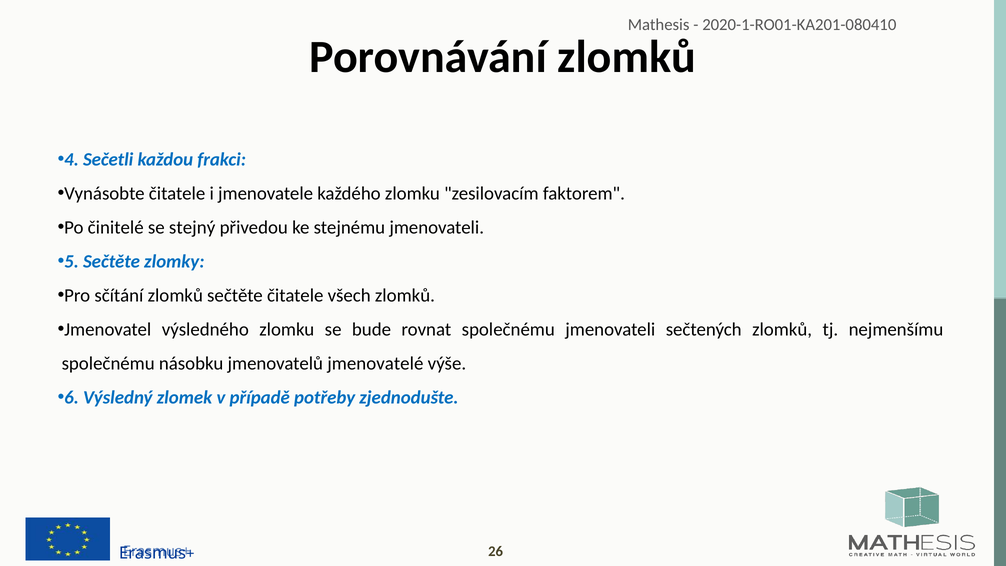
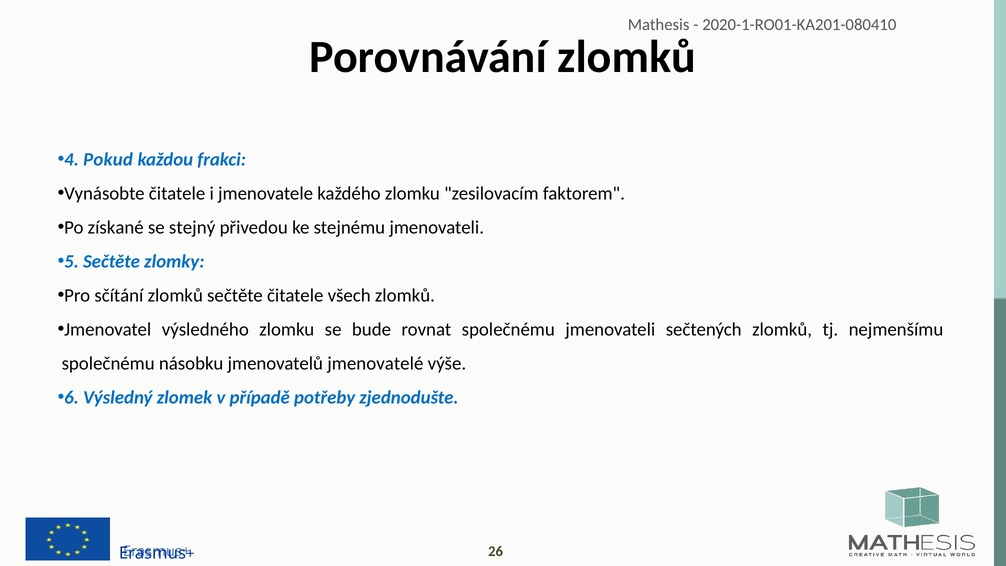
Sečetli: Sečetli -> Pokud (108, 160)
činitelé: činitelé -> získané (116, 228)
